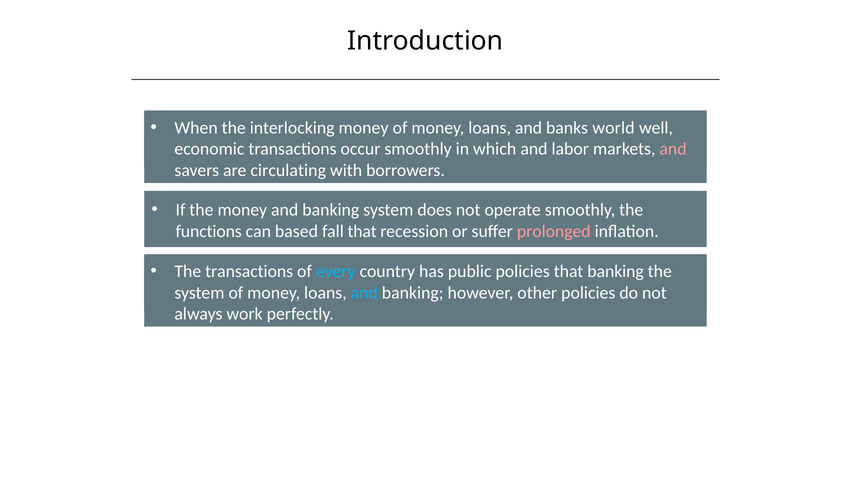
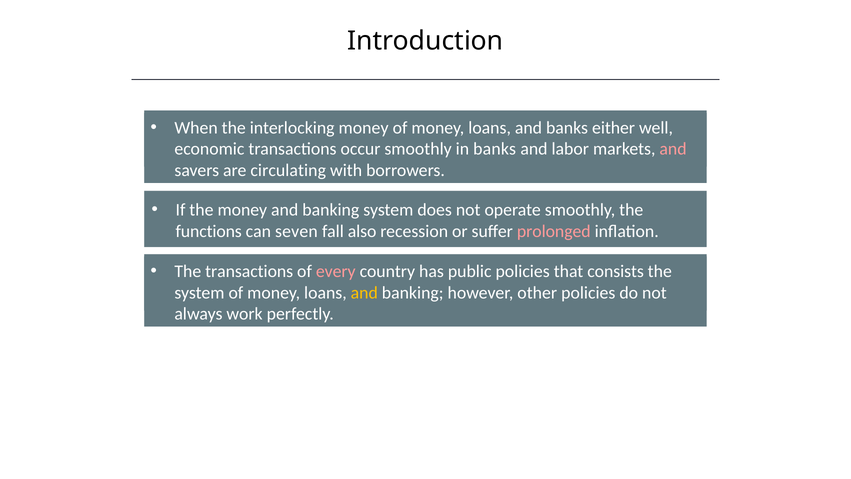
world: world -> either (614, 128)
in which: which -> banks (495, 149)
based: based -> seven (296, 231)
fall that: that -> also (362, 231)
every colour: light blue -> pink (336, 271)
that banking: banking -> consists (616, 271)
and colour: light blue -> yellow (364, 293)
